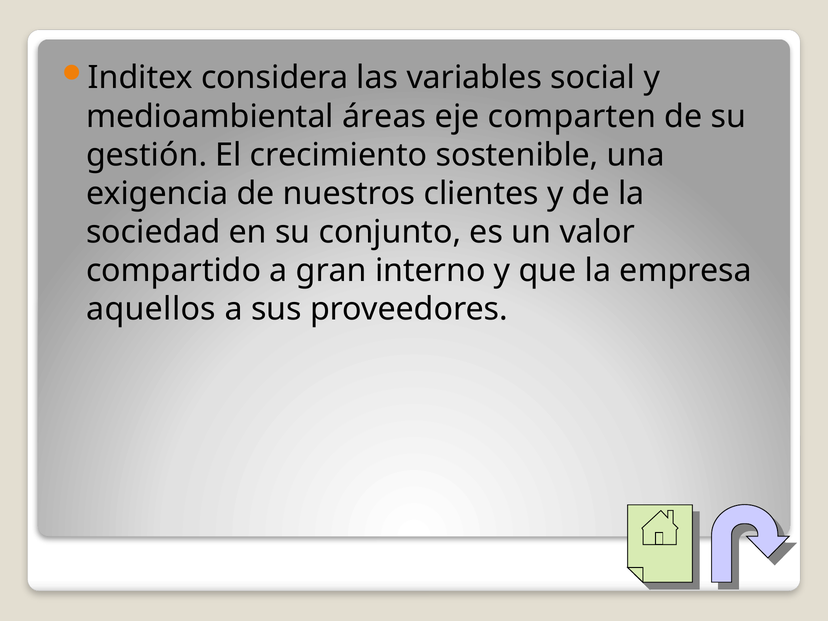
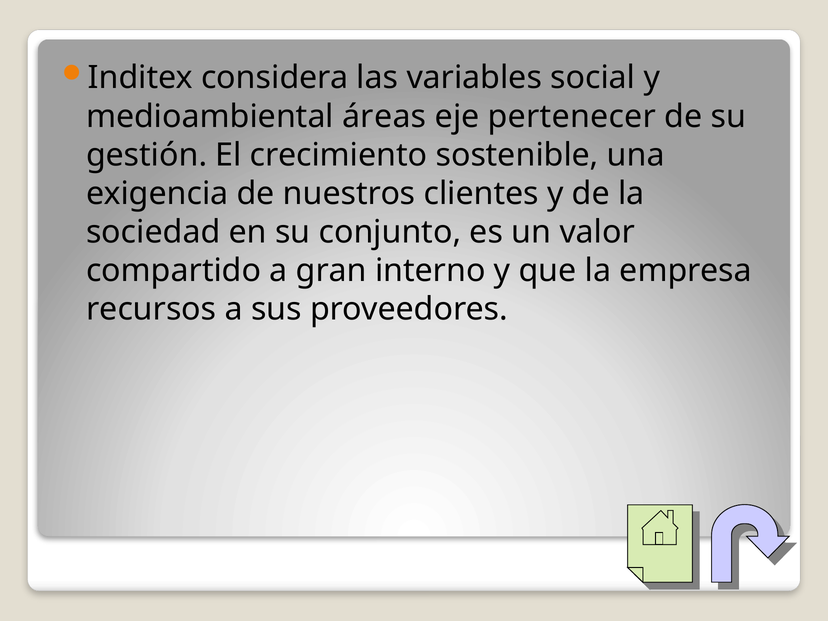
comparten: comparten -> pertenecer (572, 116)
aquellos: aquellos -> recursos (151, 309)
